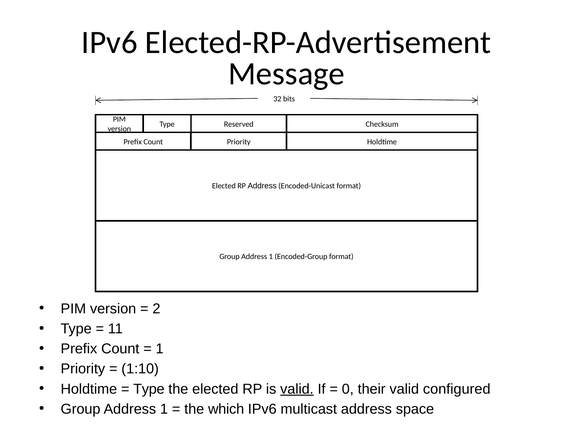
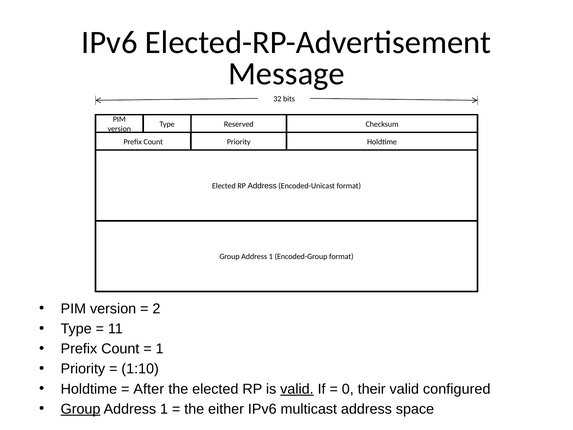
Type: Type -> After (149, 389)
Group underline: none -> present (81, 409)
which: which -> either (226, 409)
